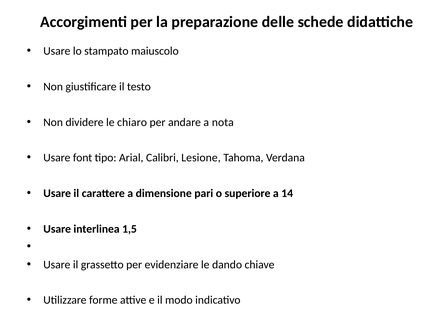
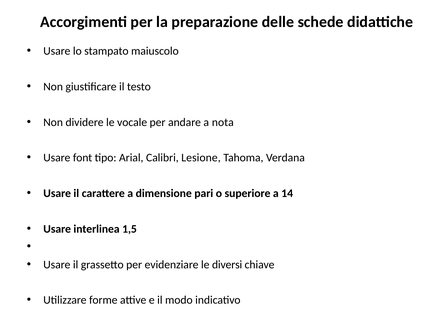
chiaro: chiaro -> vocale (132, 122)
dando: dando -> diversi (227, 265)
